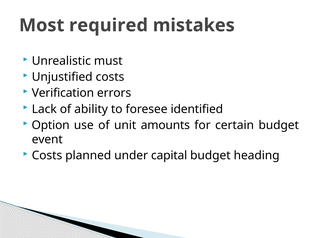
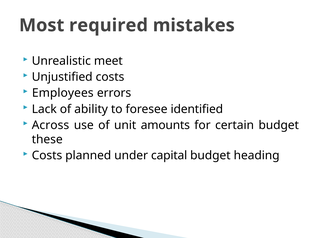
must: must -> meet (108, 61)
Verification: Verification -> Employees (63, 93)
Option: Option -> Across (50, 125)
event: event -> these (47, 140)
